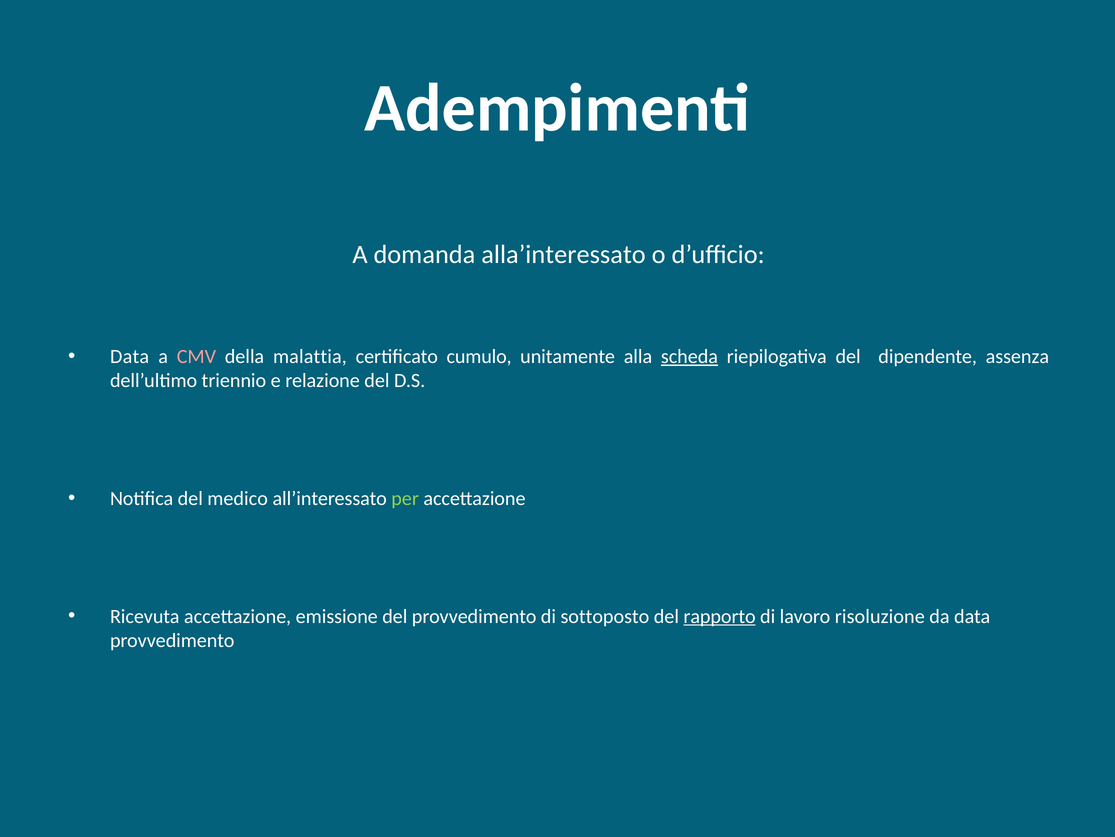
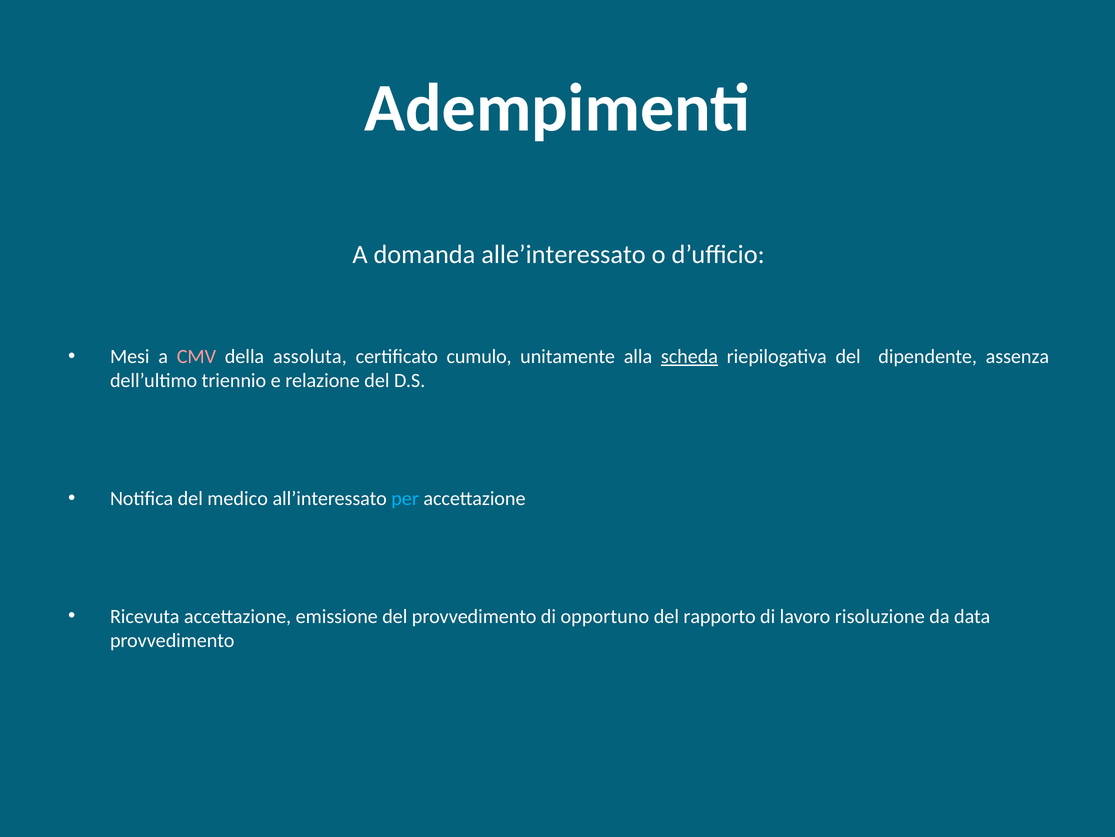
alla’interessato: alla’interessato -> alle’interessato (564, 254)
Data: Data -> Mesi (130, 356)
malattia: malattia -> assoluta (310, 356)
per colour: light green -> light blue (405, 498)
sottoposto: sottoposto -> opportuno (605, 616)
rapporto underline: present -> none (720, 616)
